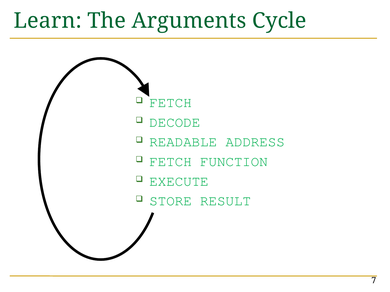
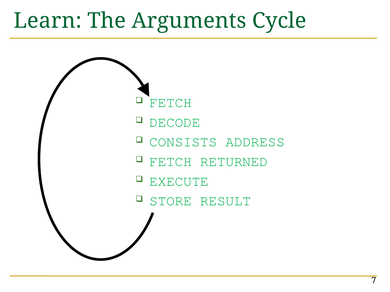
READABLE: READABLE -> CONSISTS (183, 142)
FUNCTION: FUNCTION -> RETURNED (234, 162)
